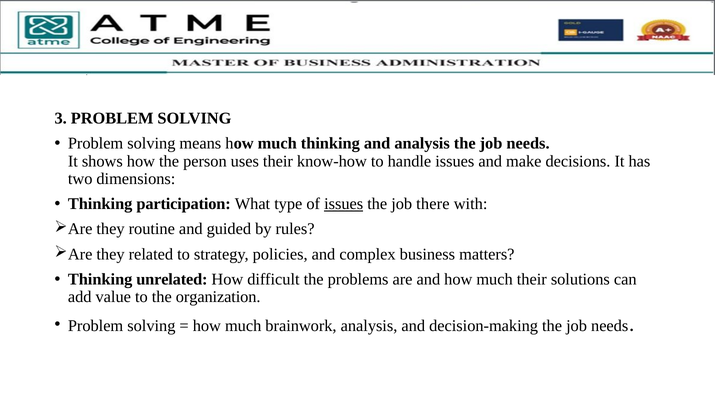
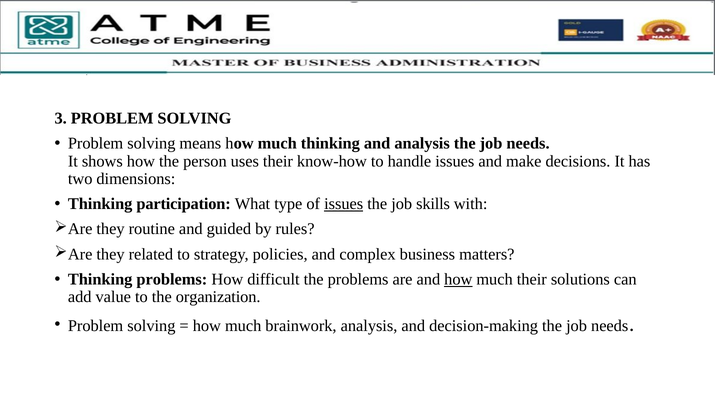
there: there -> skills (433, 204)
Thinking unrelated: unrelated -> problems (172, 279)
how underline: none -> present (458, 279)
